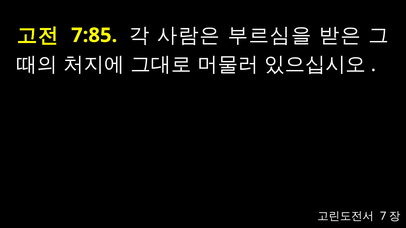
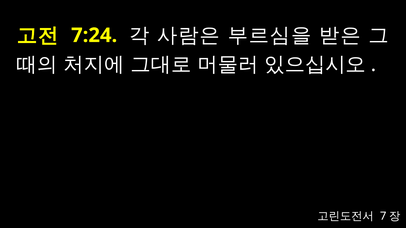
7:85: 7:85 -> 7:24 (94, 35)
